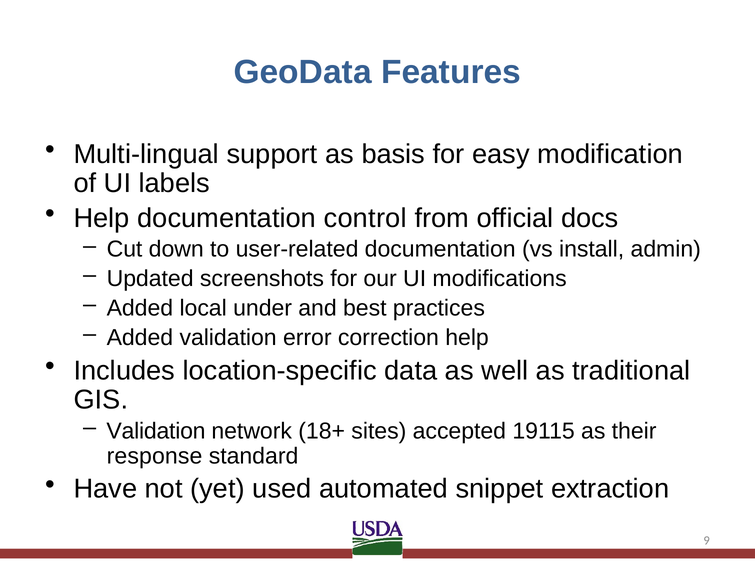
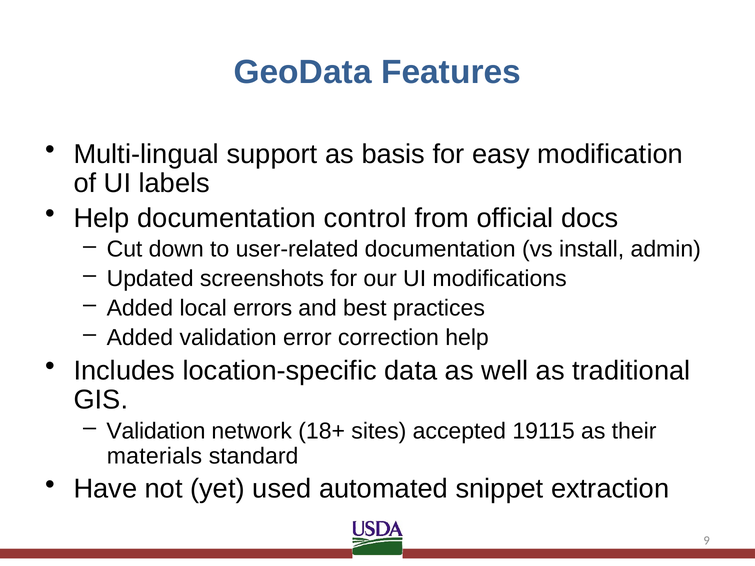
under: under -> errors (263, 308)
response: response -> materials (154, 456)
